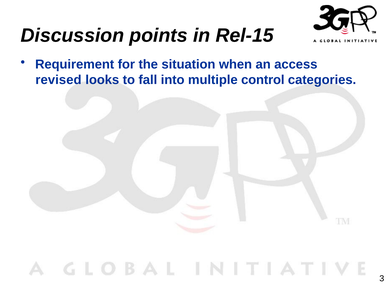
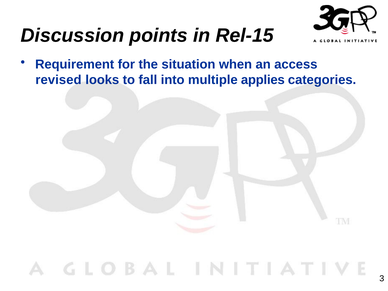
control: control -> applies (263, 80)
